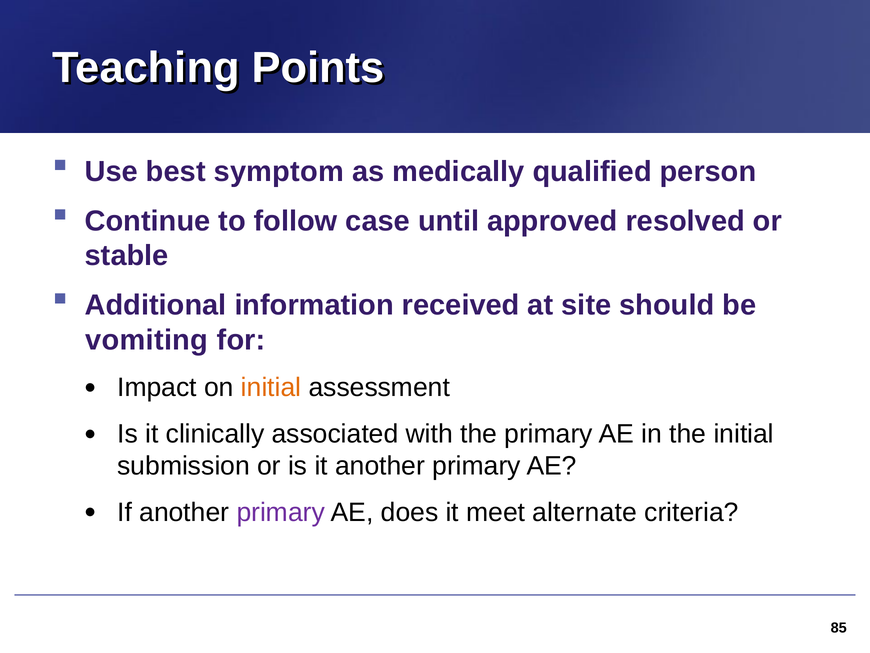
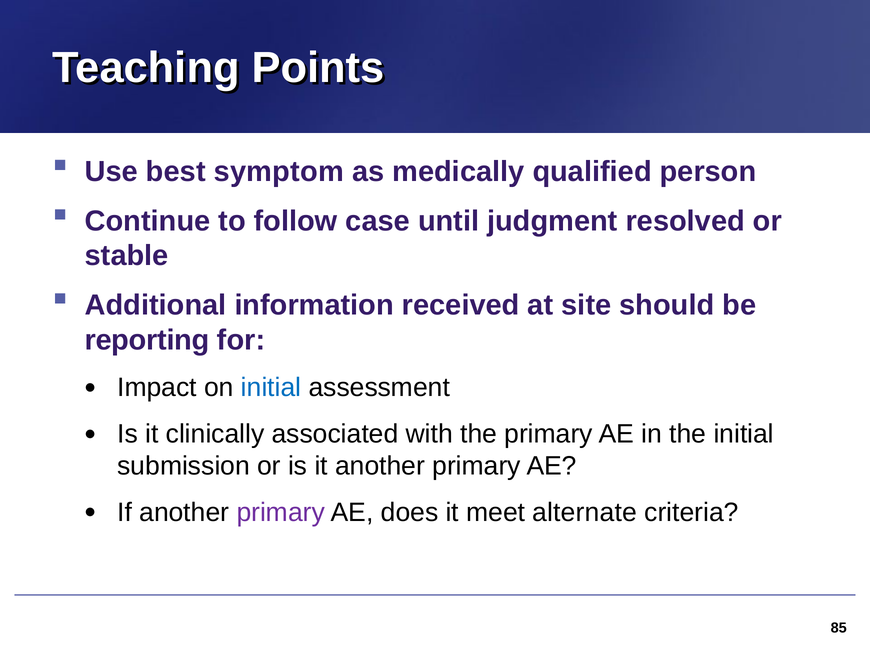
approved: approved -> judgment (552, 221)
vomiting: vomiting -> reporting (147, 340)
initial colour: orange -> blue (271, 387)
